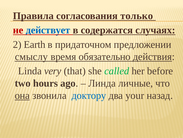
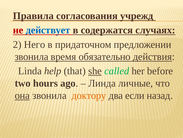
только: только -> учрежд (137, 16)
Earth: Earth -> Него (35, 44)
смыслу: смыслу -> звонила (32, 56)
very: very -> help (53, 71)
she underline: none -> present (95, 71)
доктору colour: blue -> orange (89, 95)
your: your -> если (135, 95)
